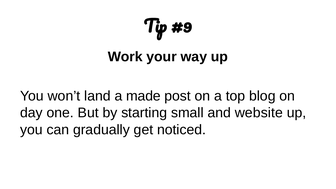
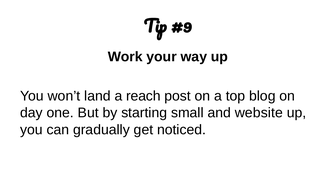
made: made -> reach (143, 96)
